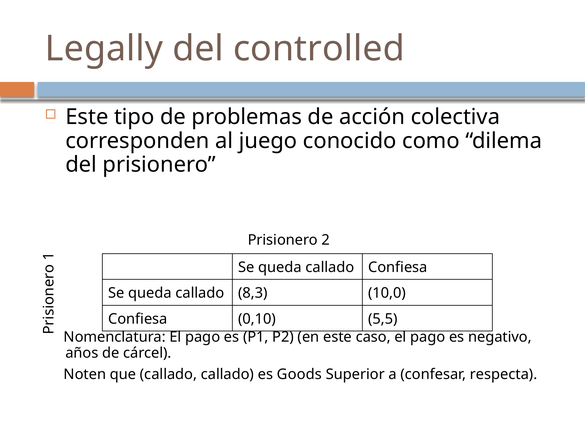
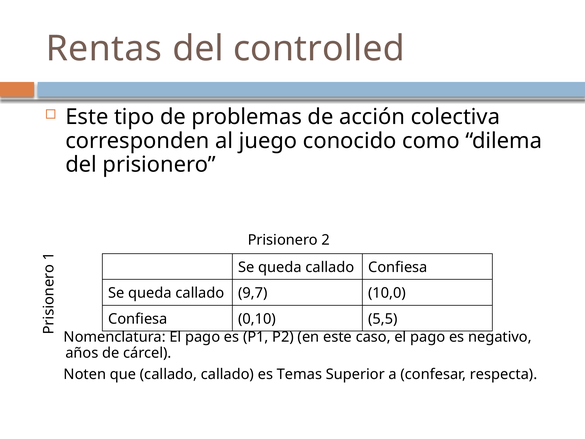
Legally: Legally -> Rentas (104, 49)
8,3: 8,3 -> 9,7 (253, 293)
Goods: Goods -> Temas (299, 374)
